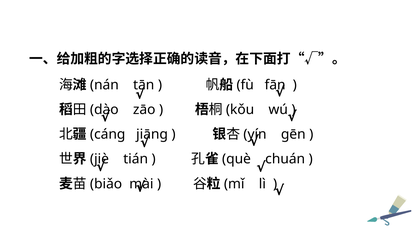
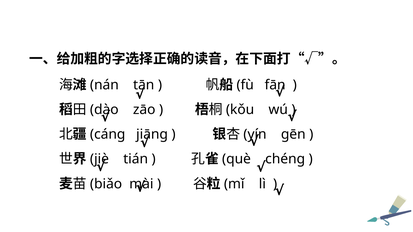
chuán: chuán -> chénɡ (285, 159)
